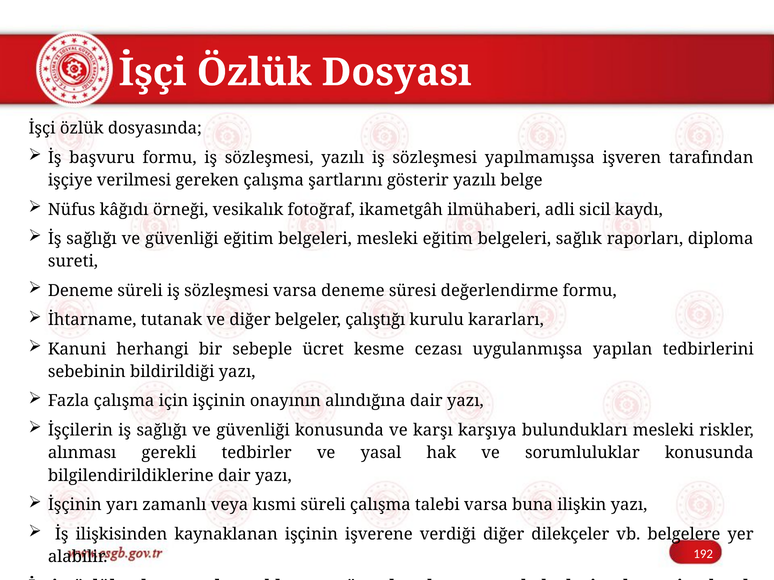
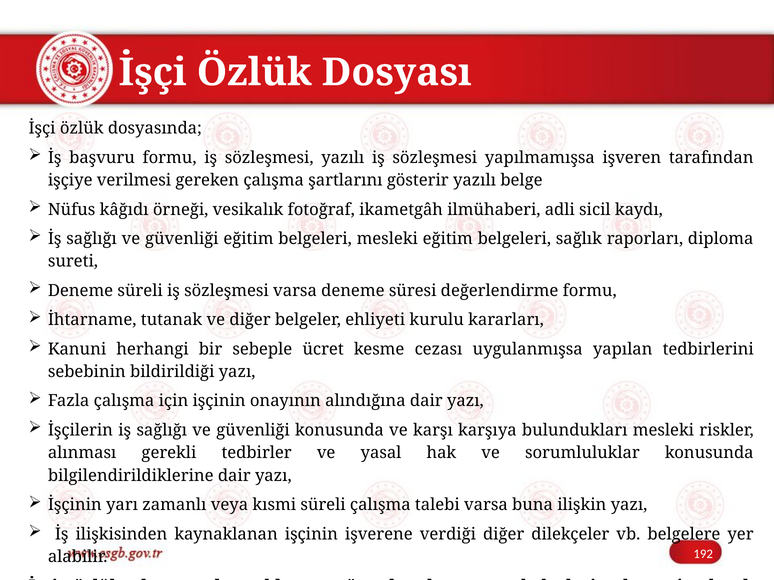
çalıştığı: çalıştığı -> ehliyeti (375, 320)
